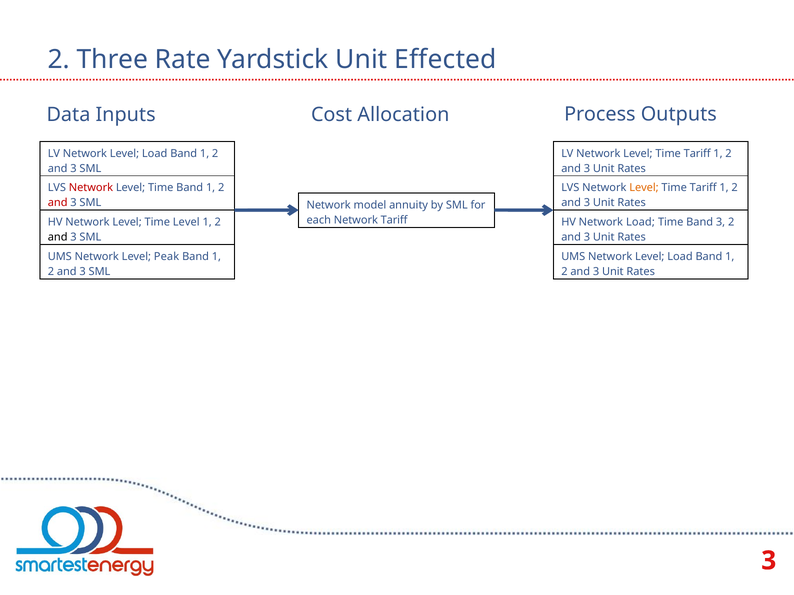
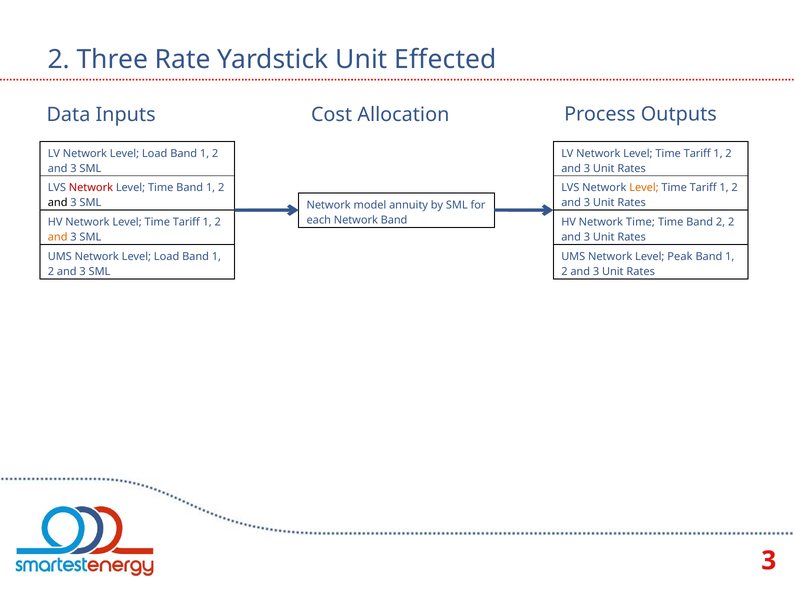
and colour: red -> black (58, 203)
Network Tariff: Tariff -> Band (394, 220)
Level: Level -> Tariff (186, 222)
Network Load: Load -> Time (640, 222)
Band 3: 3 -> 2 (721, 222)
and colour: black -> orange (58, 237)
UMS Network Level Peak: Peak -> Load (167, 257)
UMS Network Level Load: Load -> Peak (680, 257)
